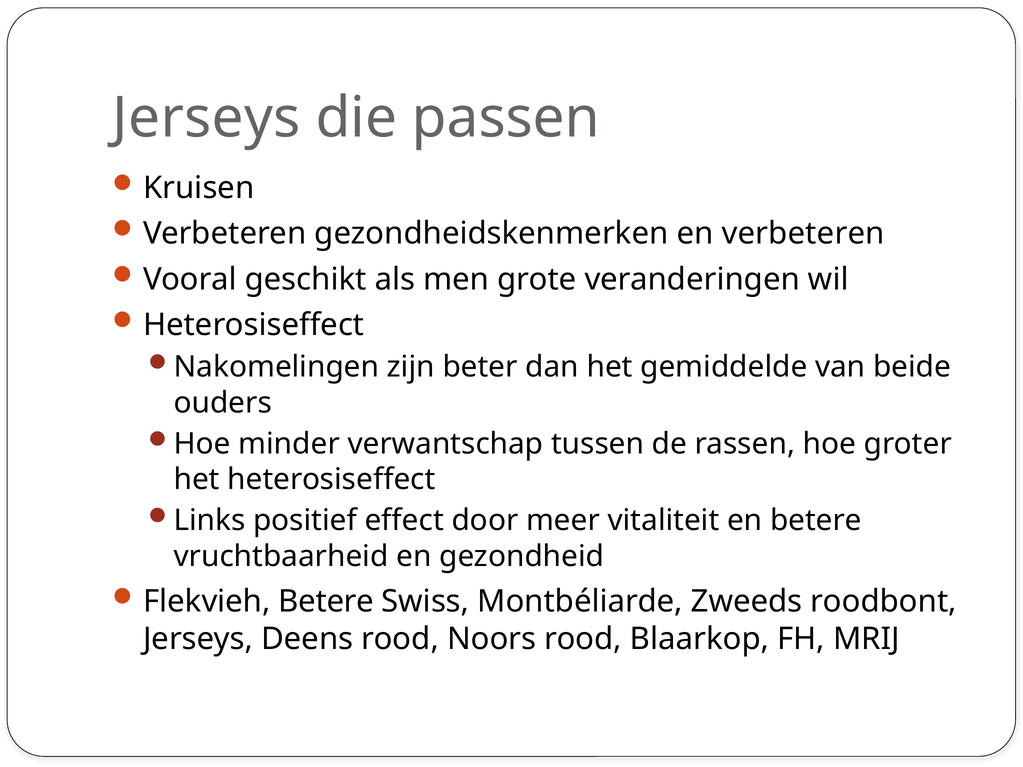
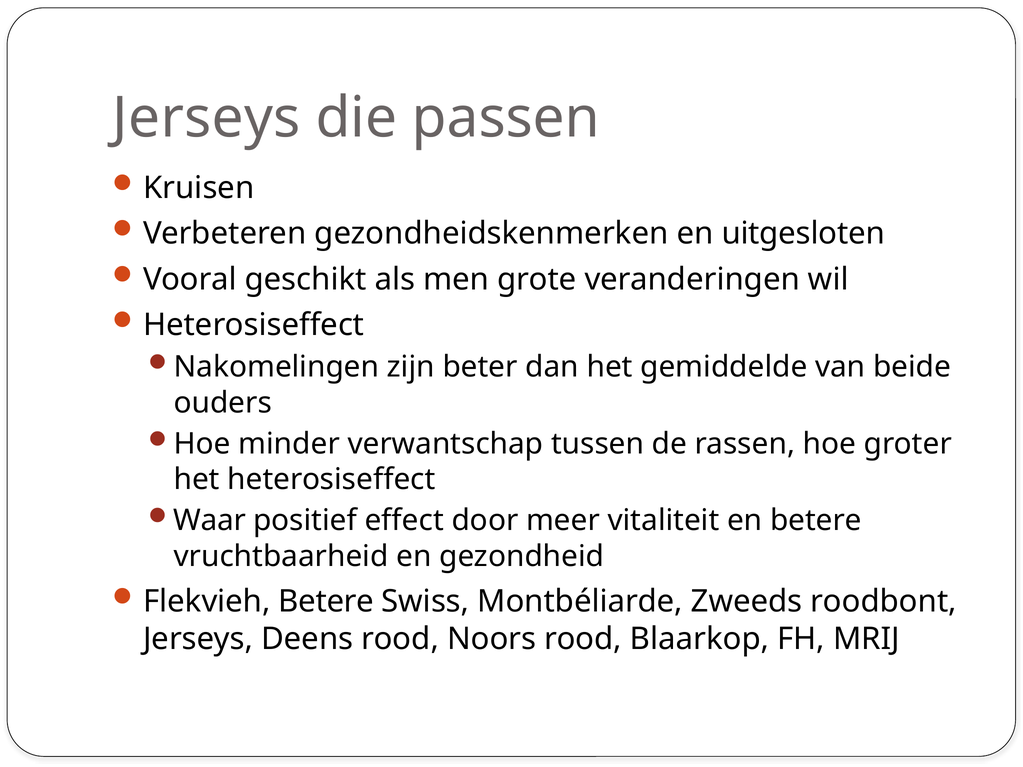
en verbeteren: verbeteren -> uitgesloten (803, 234)
Links: Links -> Waar (210, 521)
